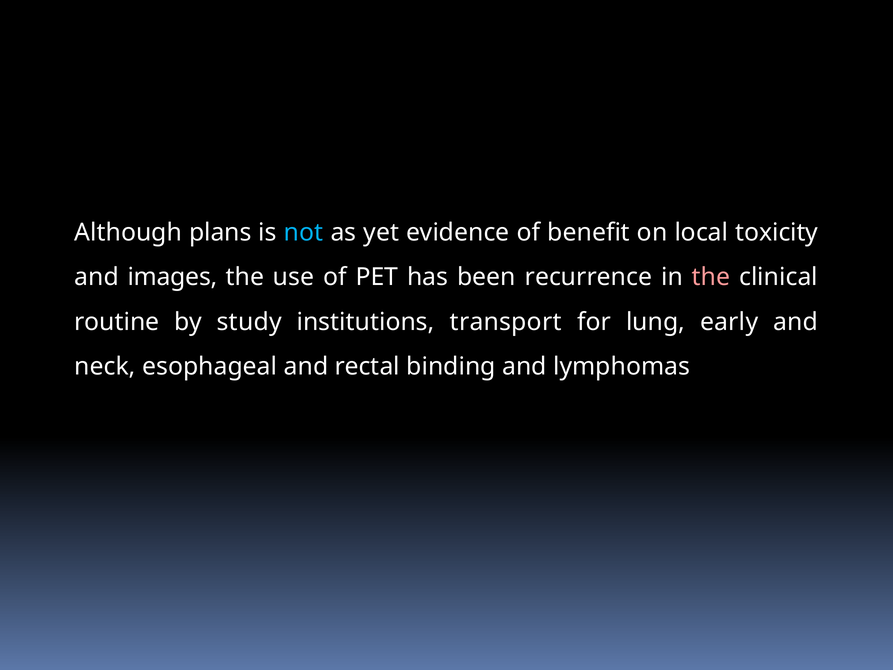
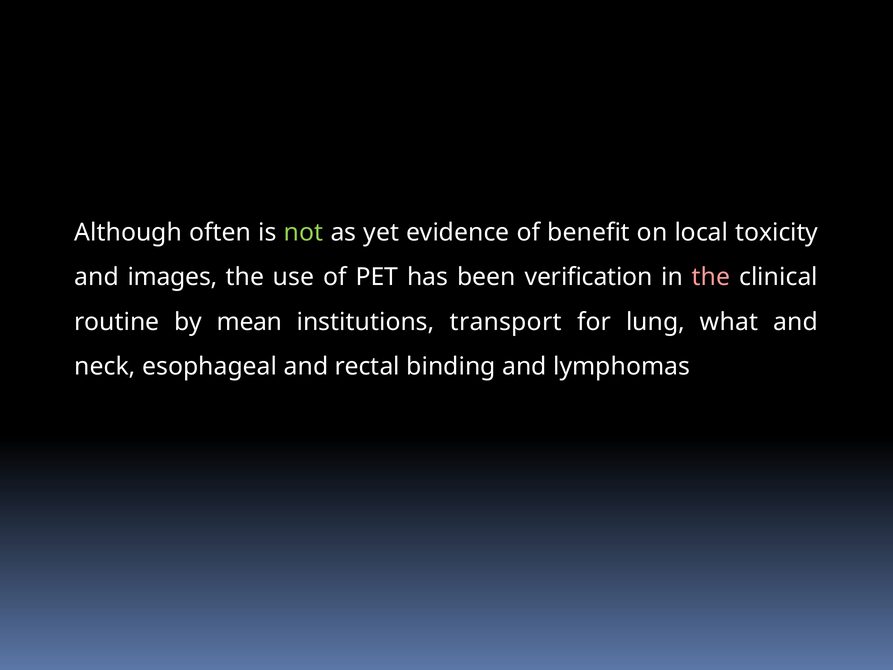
plans: plans -> often (220, 232)
not colour: light blue -> light green (304, 232)
recurrence: recurrence -> verification (589, 277)
study: study -> mean (249, 322)
early: early -> what (729, 322)
